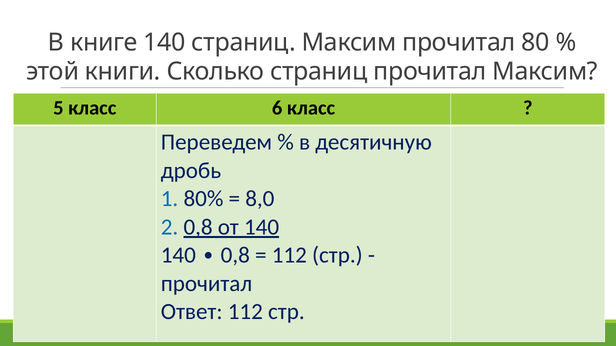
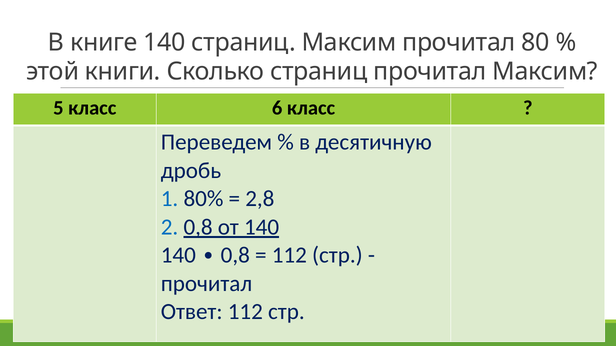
8,0: 8,0 -> 2,8 (260, 199)
